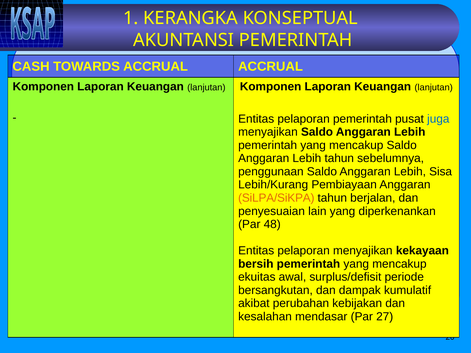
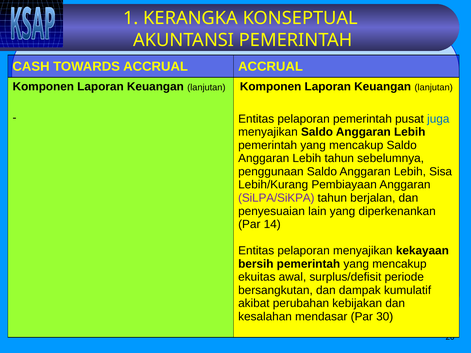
SiLPA/SiKPA colour: orange -> purple (276, 198)
48: 48 -> 14 (272, 224)
27: 27 -> 30 (385, 317)
